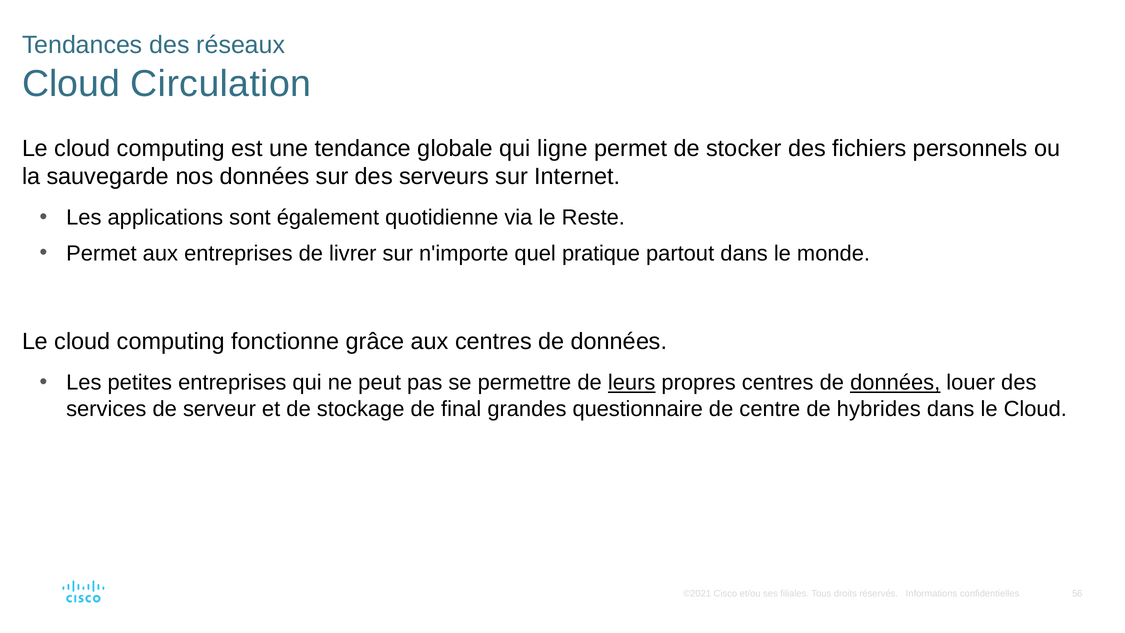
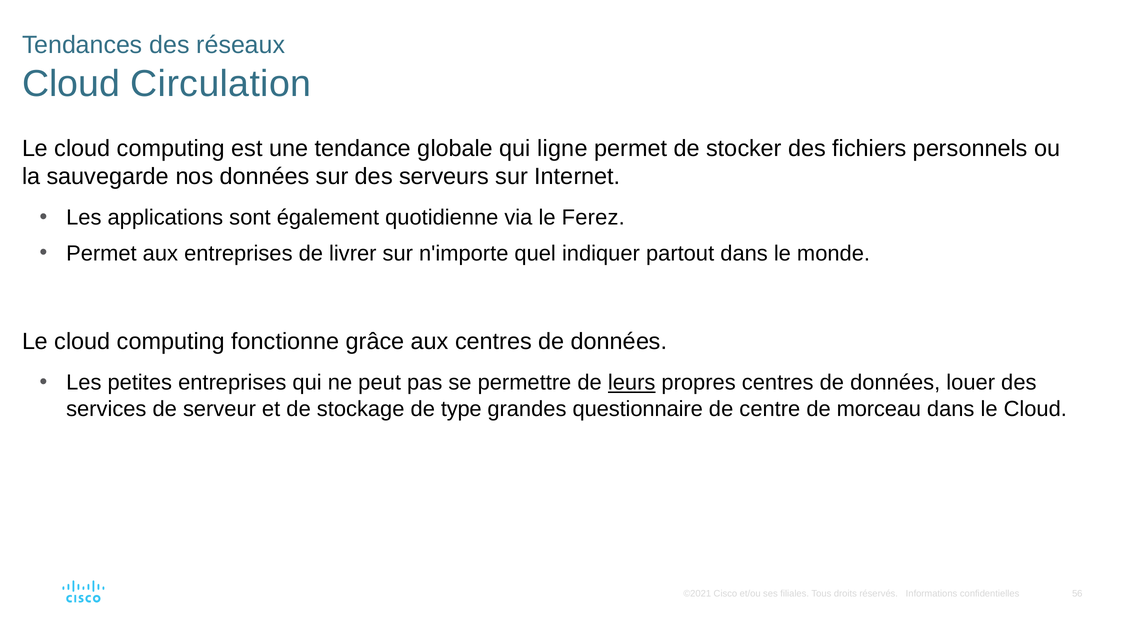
Reste: Reste -> Ferez (593, 218)
pratique: pratique -> indiquer (601, 253)
données underline: present -> none (895, 383)
final: final -> type (461, 409)
hybrides: hybrides -> morceau (879, 409)
